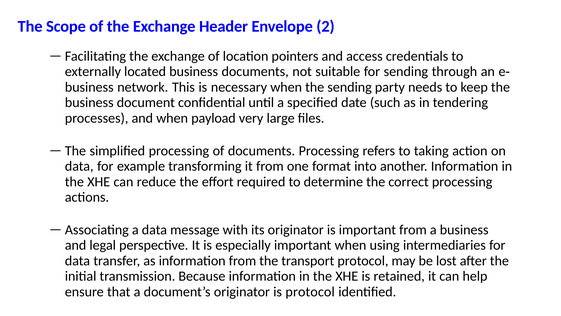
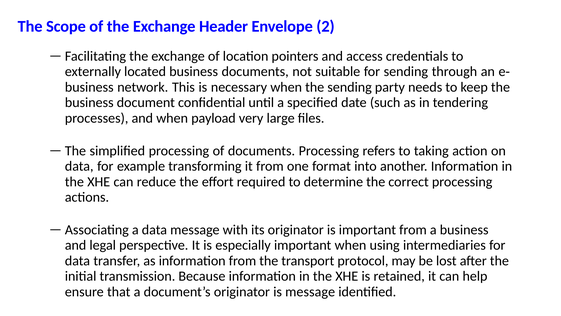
is protocol: protocol -> message (310, 291)
